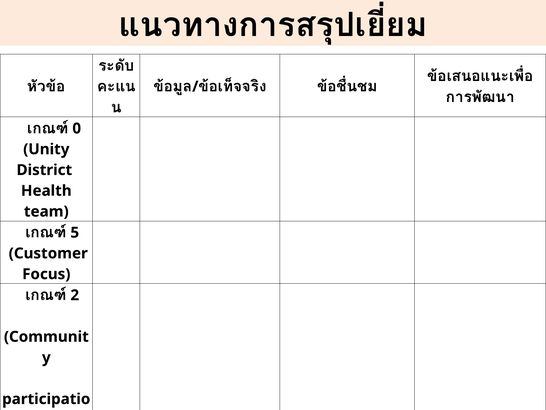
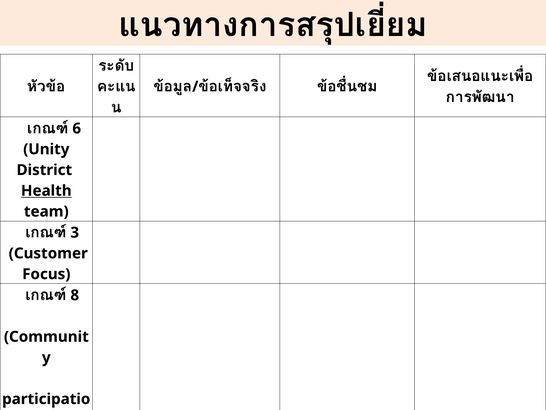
0: 0 -> 6 (77, 128)
Health underline: none -> present (46, 191)
5: 5 -> 3 (75, 232)
2: 2 -> 8 (75, 295)
